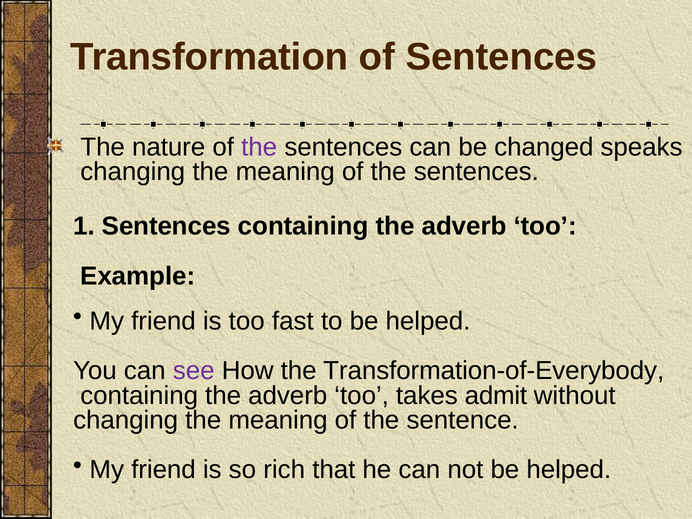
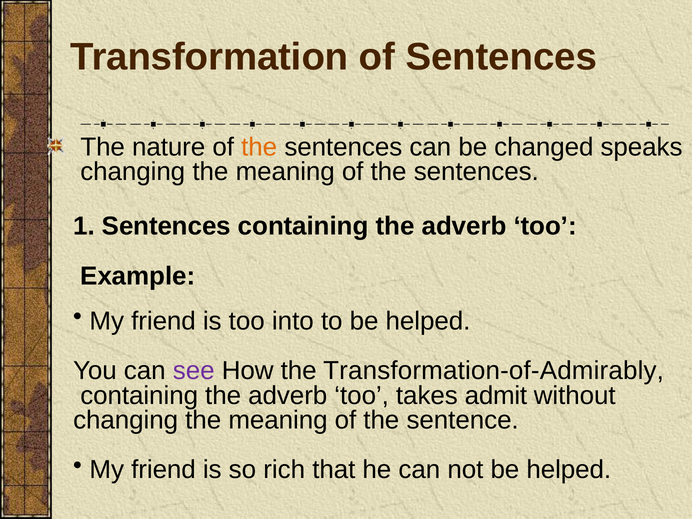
the colour: purple -> orange (259, 147)
fast: fast -> into (293, 321)
Transformation-of-Everybody: Transformation-of-Everybody -> Transformation-of-Admirably (494, 371)
